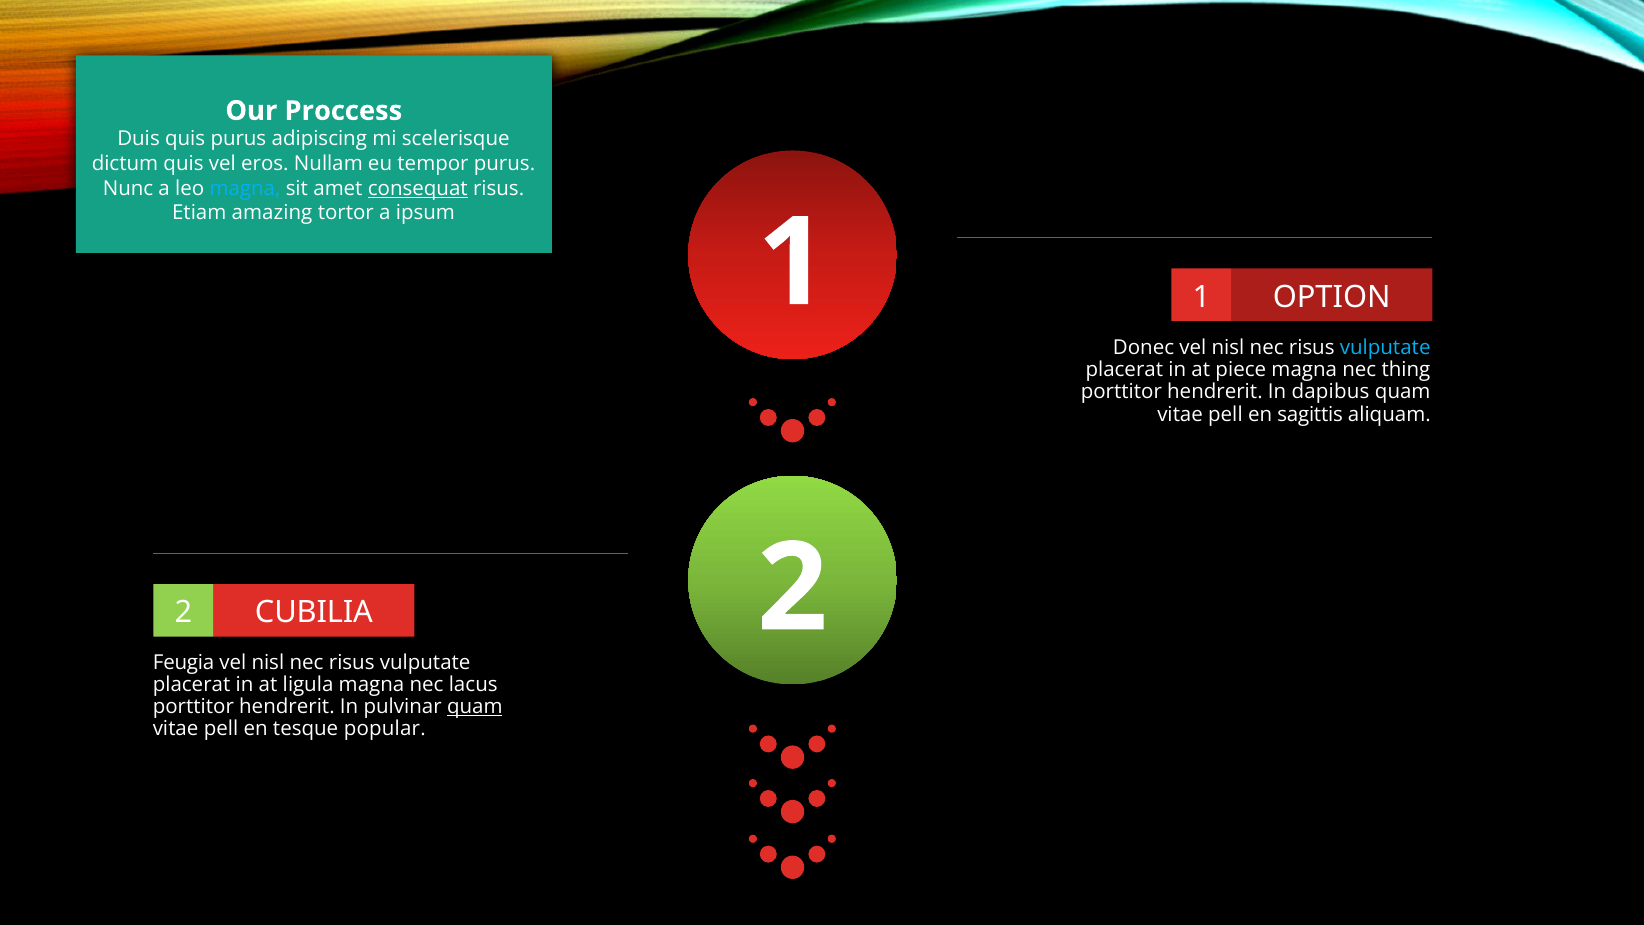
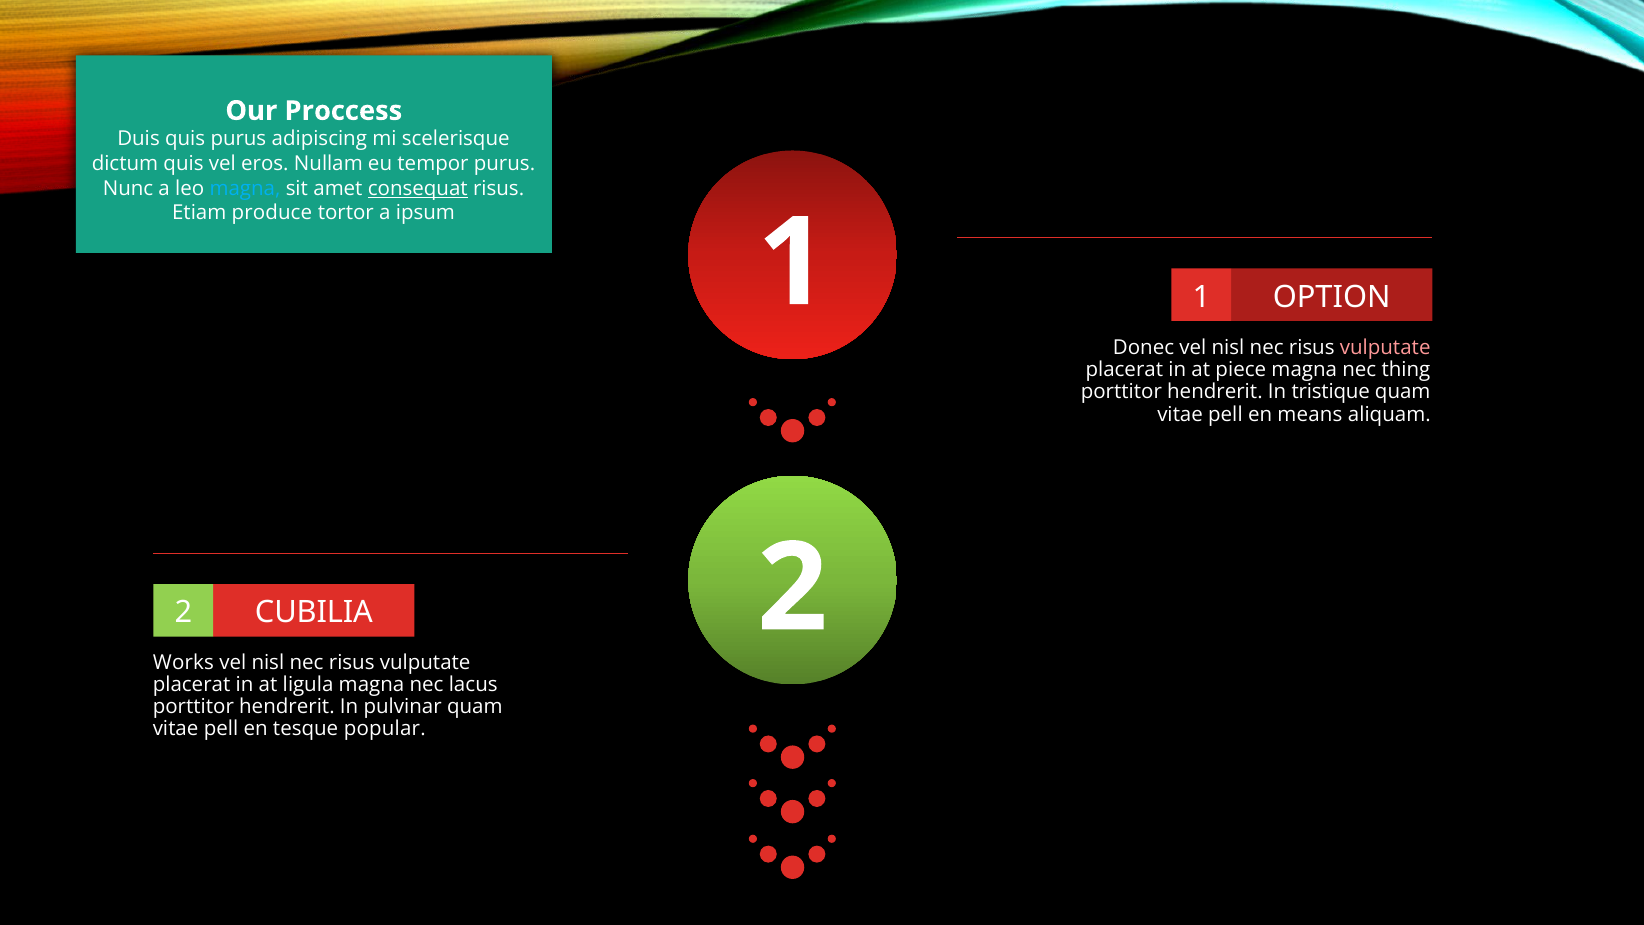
amazing: amazing -> produce (272, 213)
vulputate colour: light blue -> pink (1385, 348)
dapibus: dapibus -> tristique (1331, 392)
sagittis: sagittis -> means (1310, 414)
Feugia: Feugia -> Works (183, 662)
quam underline: present -> none (475, 706)
